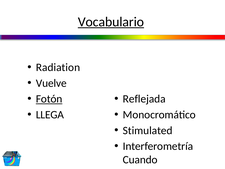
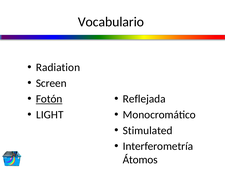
Vocabulario underline: present -> none (111, 22)
Vuelve: Vuelve -> Screen (51, 83)
LLEGA: LLEGA -> LIGHT (50, 115)
Cuando: Cuando -> Átomos (140, 160)
